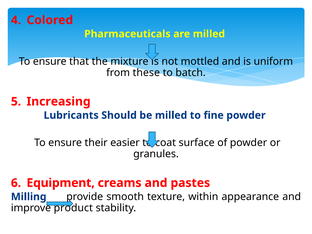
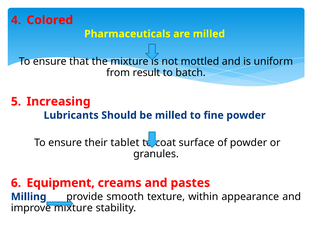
these: these -> result (146, 73)
easier: easier -> tablet (125, 143)
improve product: product -> mixture (73, 208)
